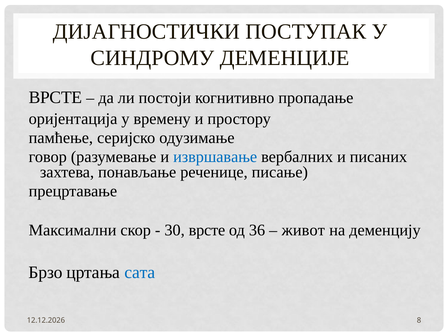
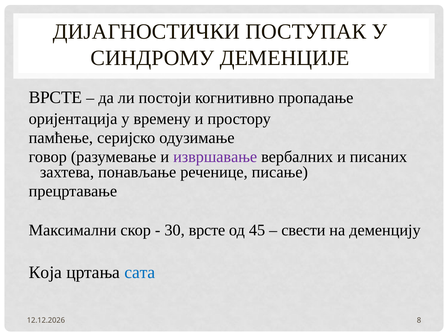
извршавање colour: blue -> purple (215, 157)
36: 36 -> 45 (257, 230)
живот: живот -> свести (303, 230)
Брзо: Брзо -> Која (45, 273)
